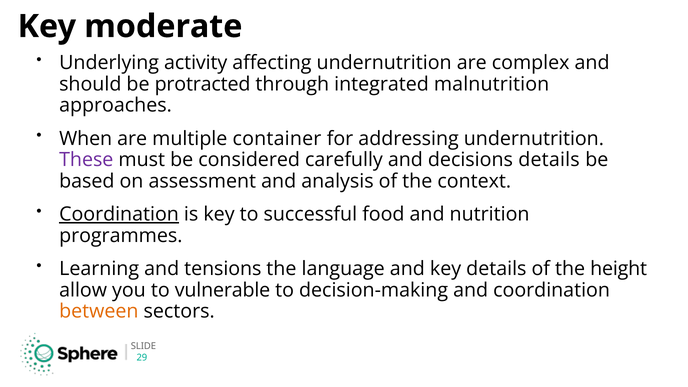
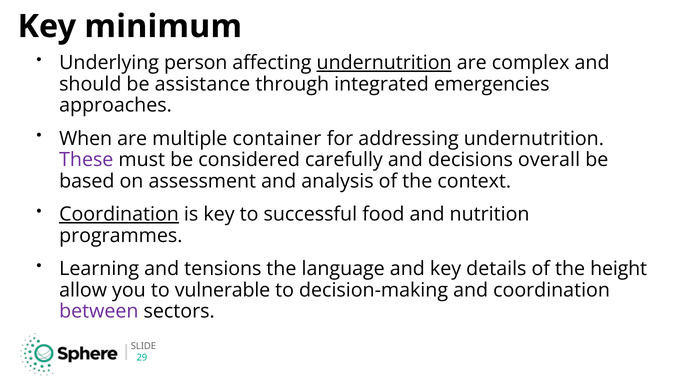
moderate: moderate -> minimum (163, 26)
activity: activity -> person (196, 63)
undernutrition underline: none -> present (384, 63)
protracted: protracted -> assistance (202, 84)
malnutrition: malnutrition -> emergencies (492, 84)
decisions details: details -> overall (549, 160)
between colour: orange -> purple (99, 311)
